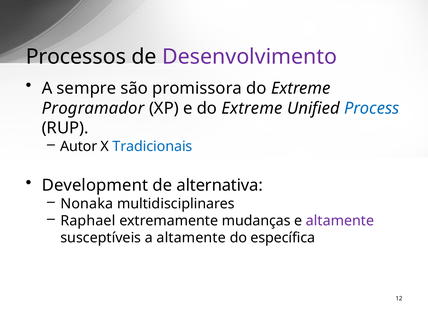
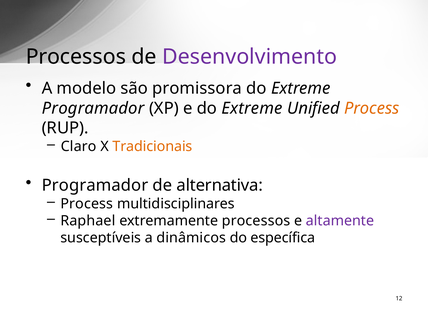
sempre: sempre -> modelo (86, 88)
Process colour: blue -> orange (372, 108)
Autor: Autor -> Claro (79, 147)
Tradicionais colour: blue -> orange (153, 147)
Development: Development -> Programador (95, 185)
Nonaka: Nonaka -> Process (87, 204)
extremamente mudanças: mudanças -> processos (256, 221)
a altamente: altamente -> dinâmicos (191, 238)
